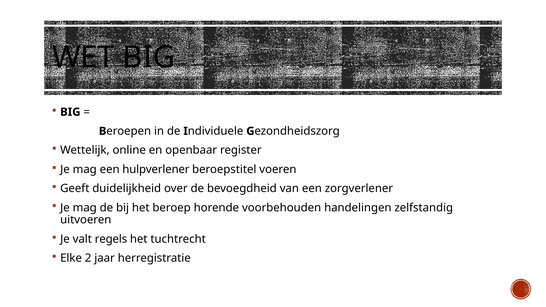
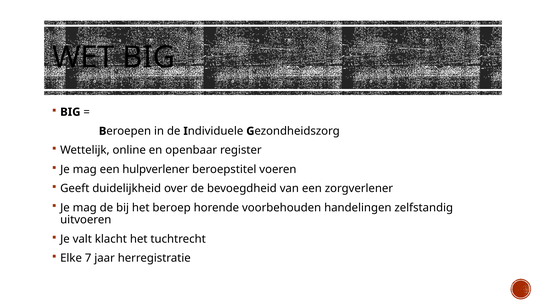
regels: regels -> klacht (111, 239)
2: 2 -> 7 (88, 258)
